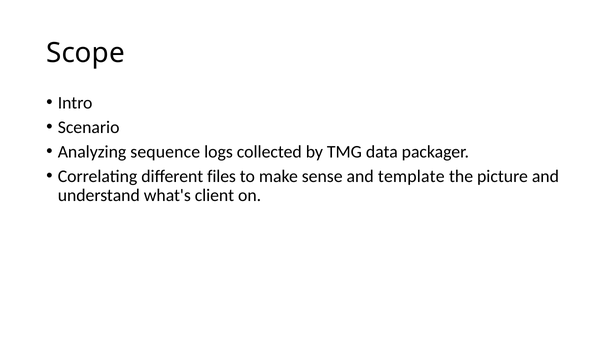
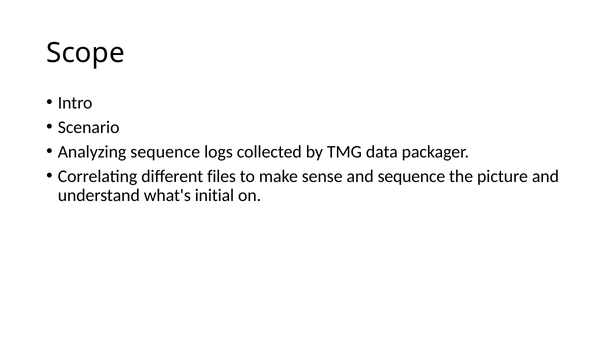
and template: template -> sequence (411, 176)
client: client -> initial (214, 195)
